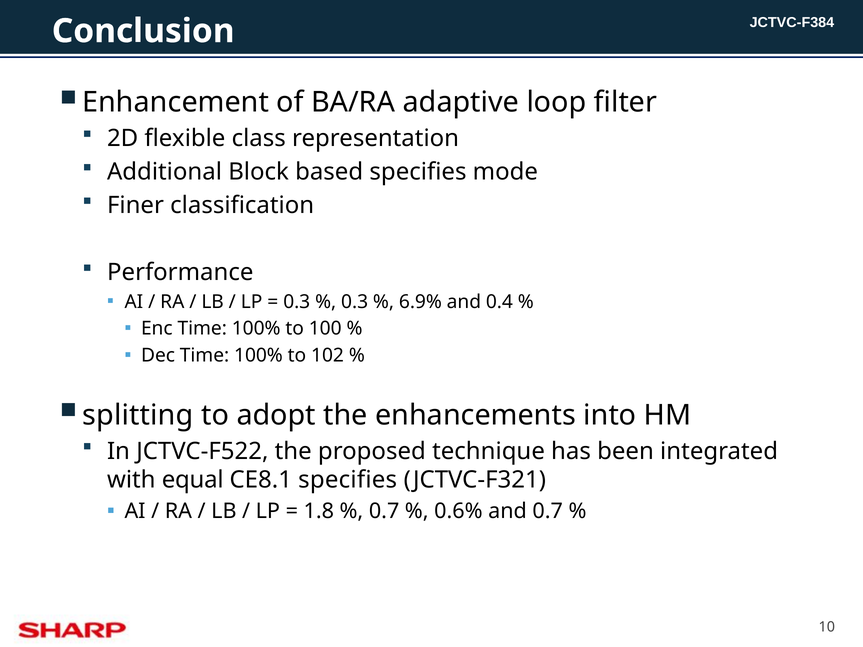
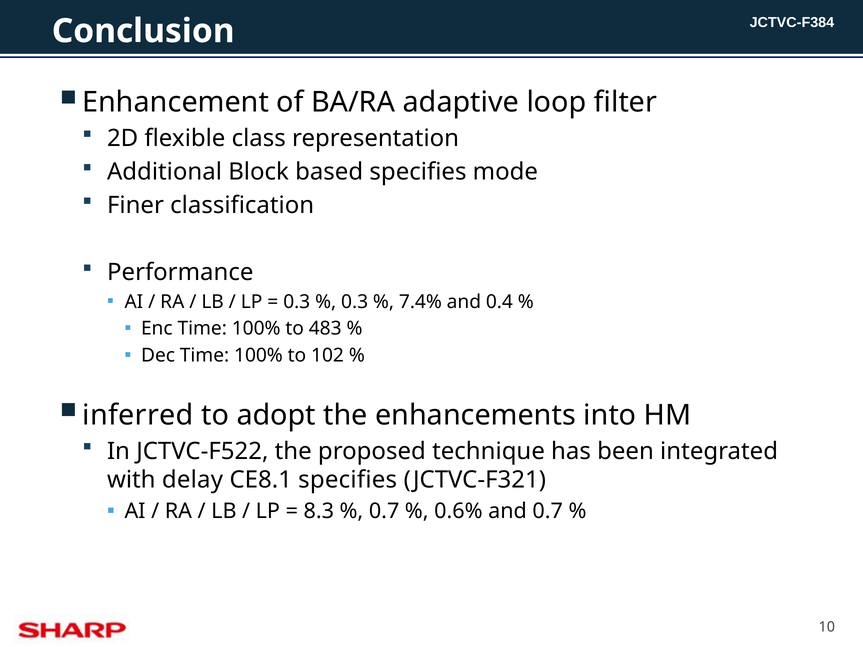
6.9%: 6.9% -> 7.4% (420, 302)
100: 100 -> 483 (325, 329)
splitting: splitting -> inferred (138, 415)
equal: equal -> delay (192, 480)
1.8: 1.8 -> 8.3 (319, 512)
